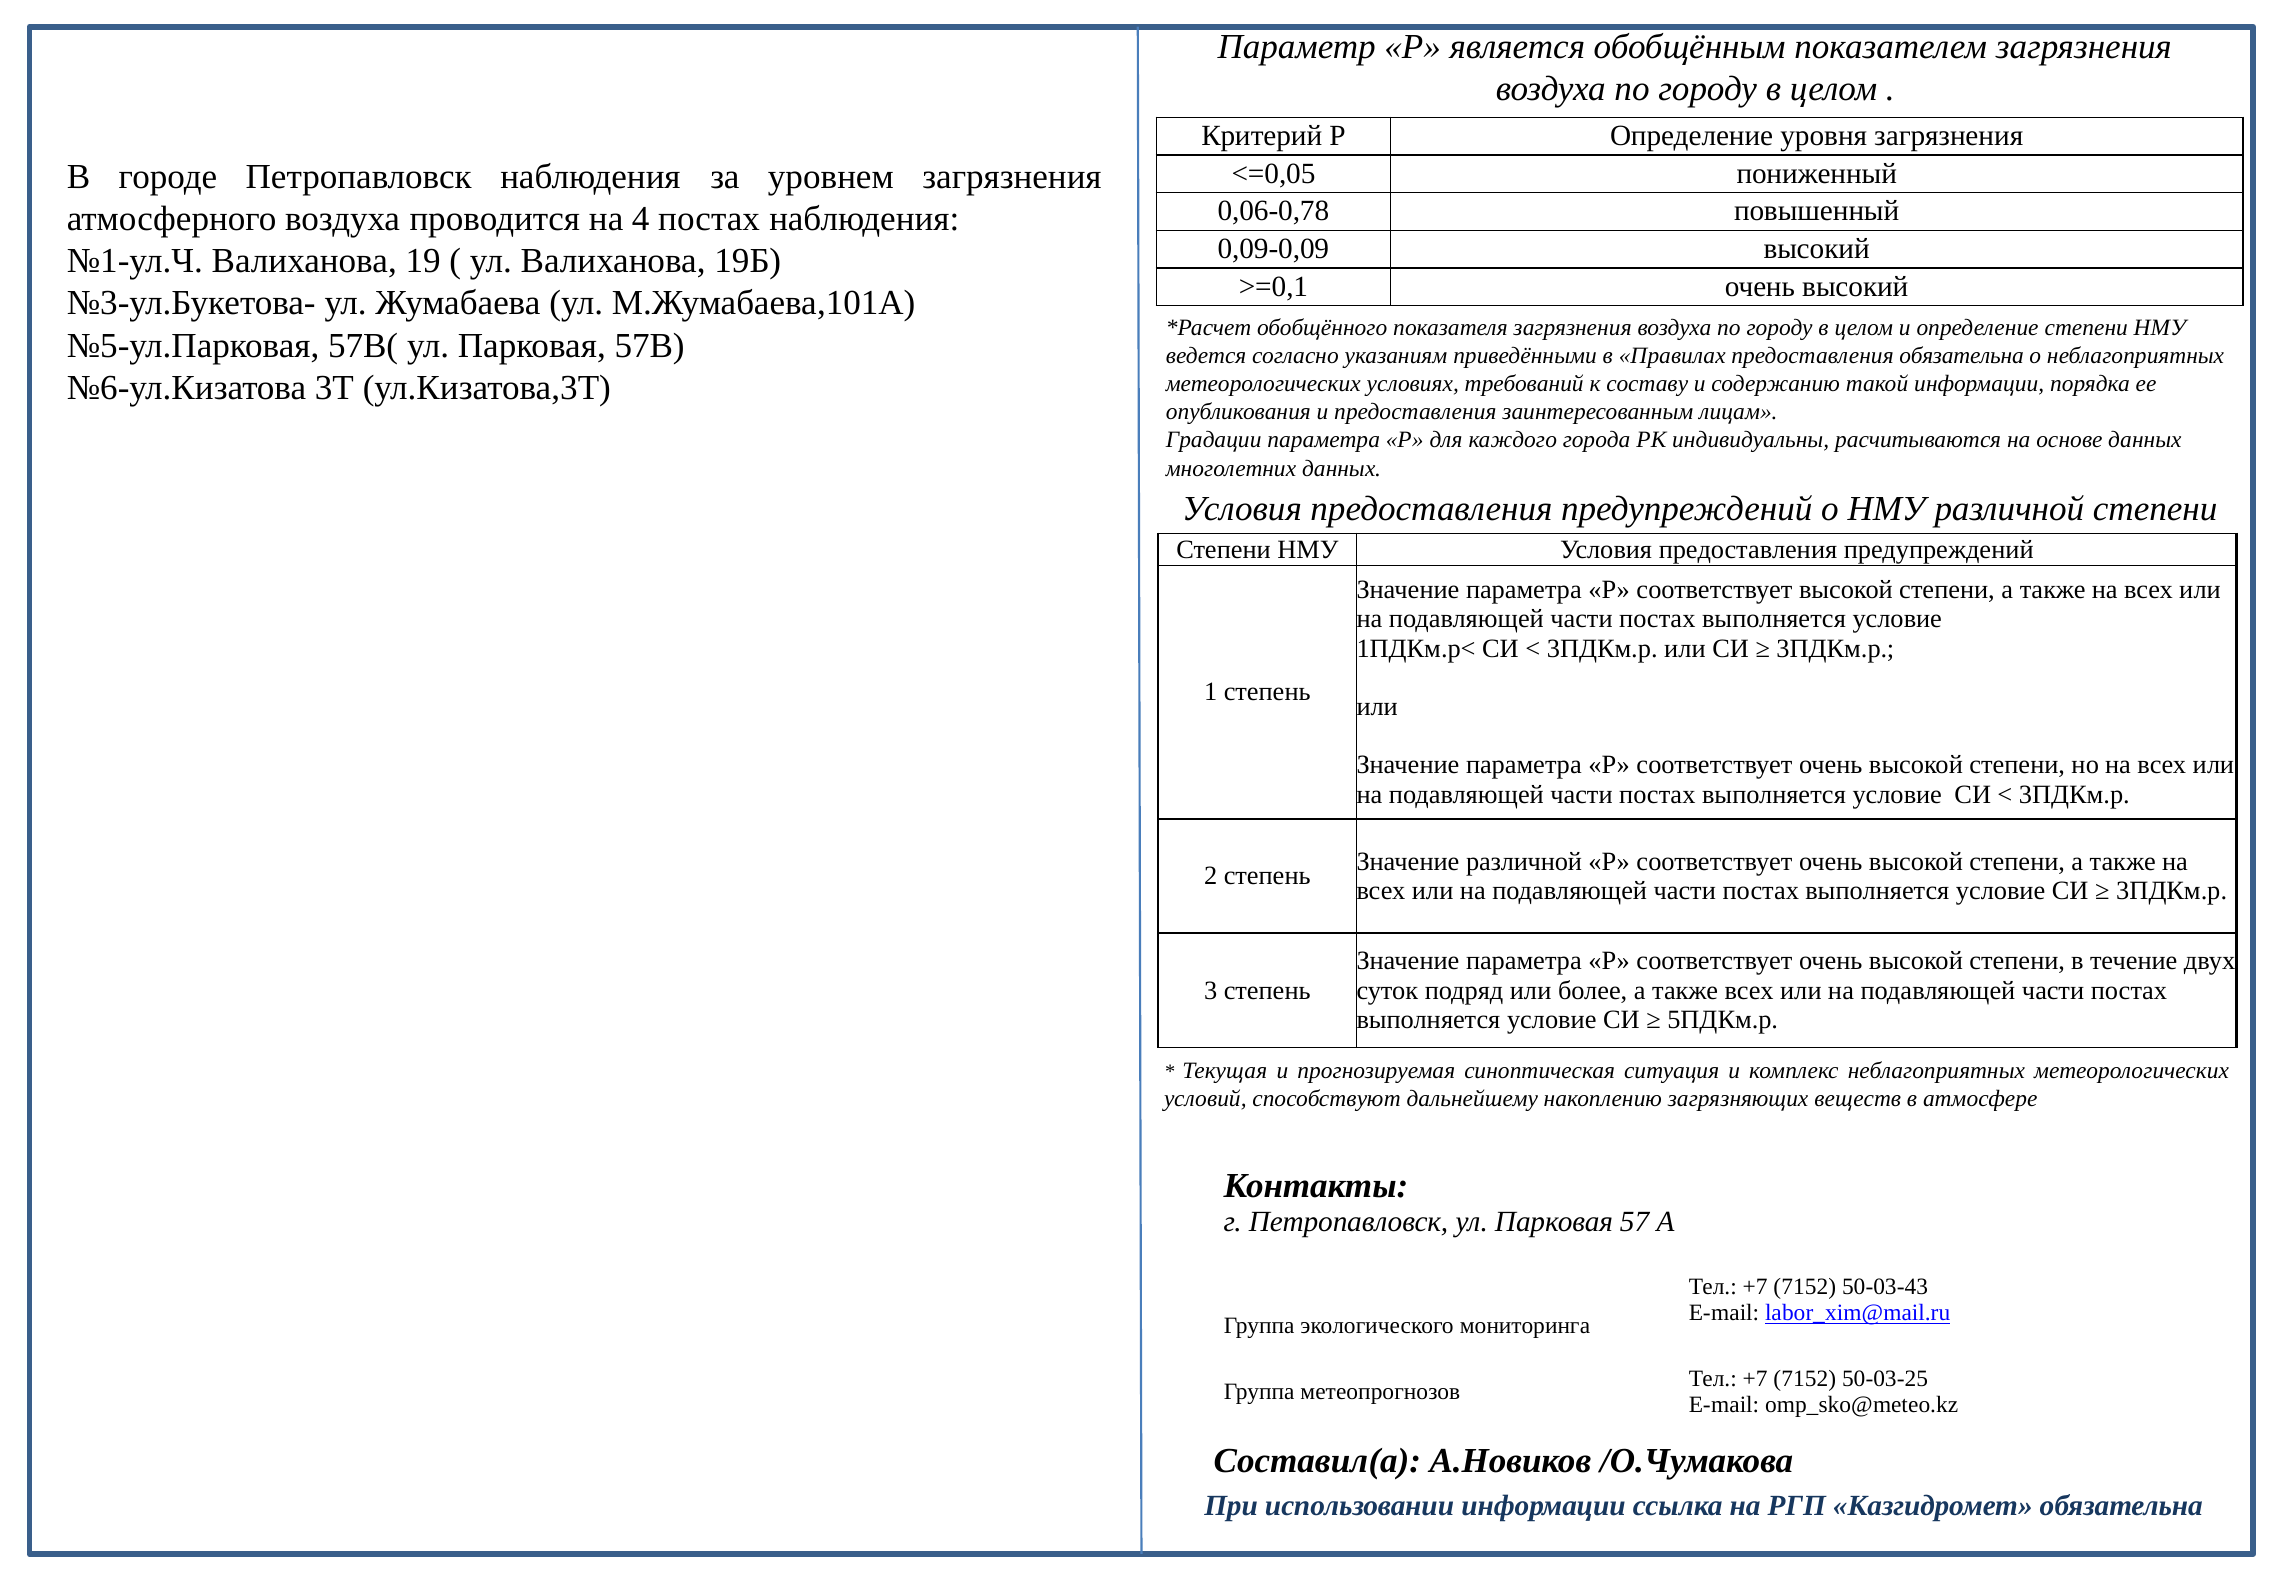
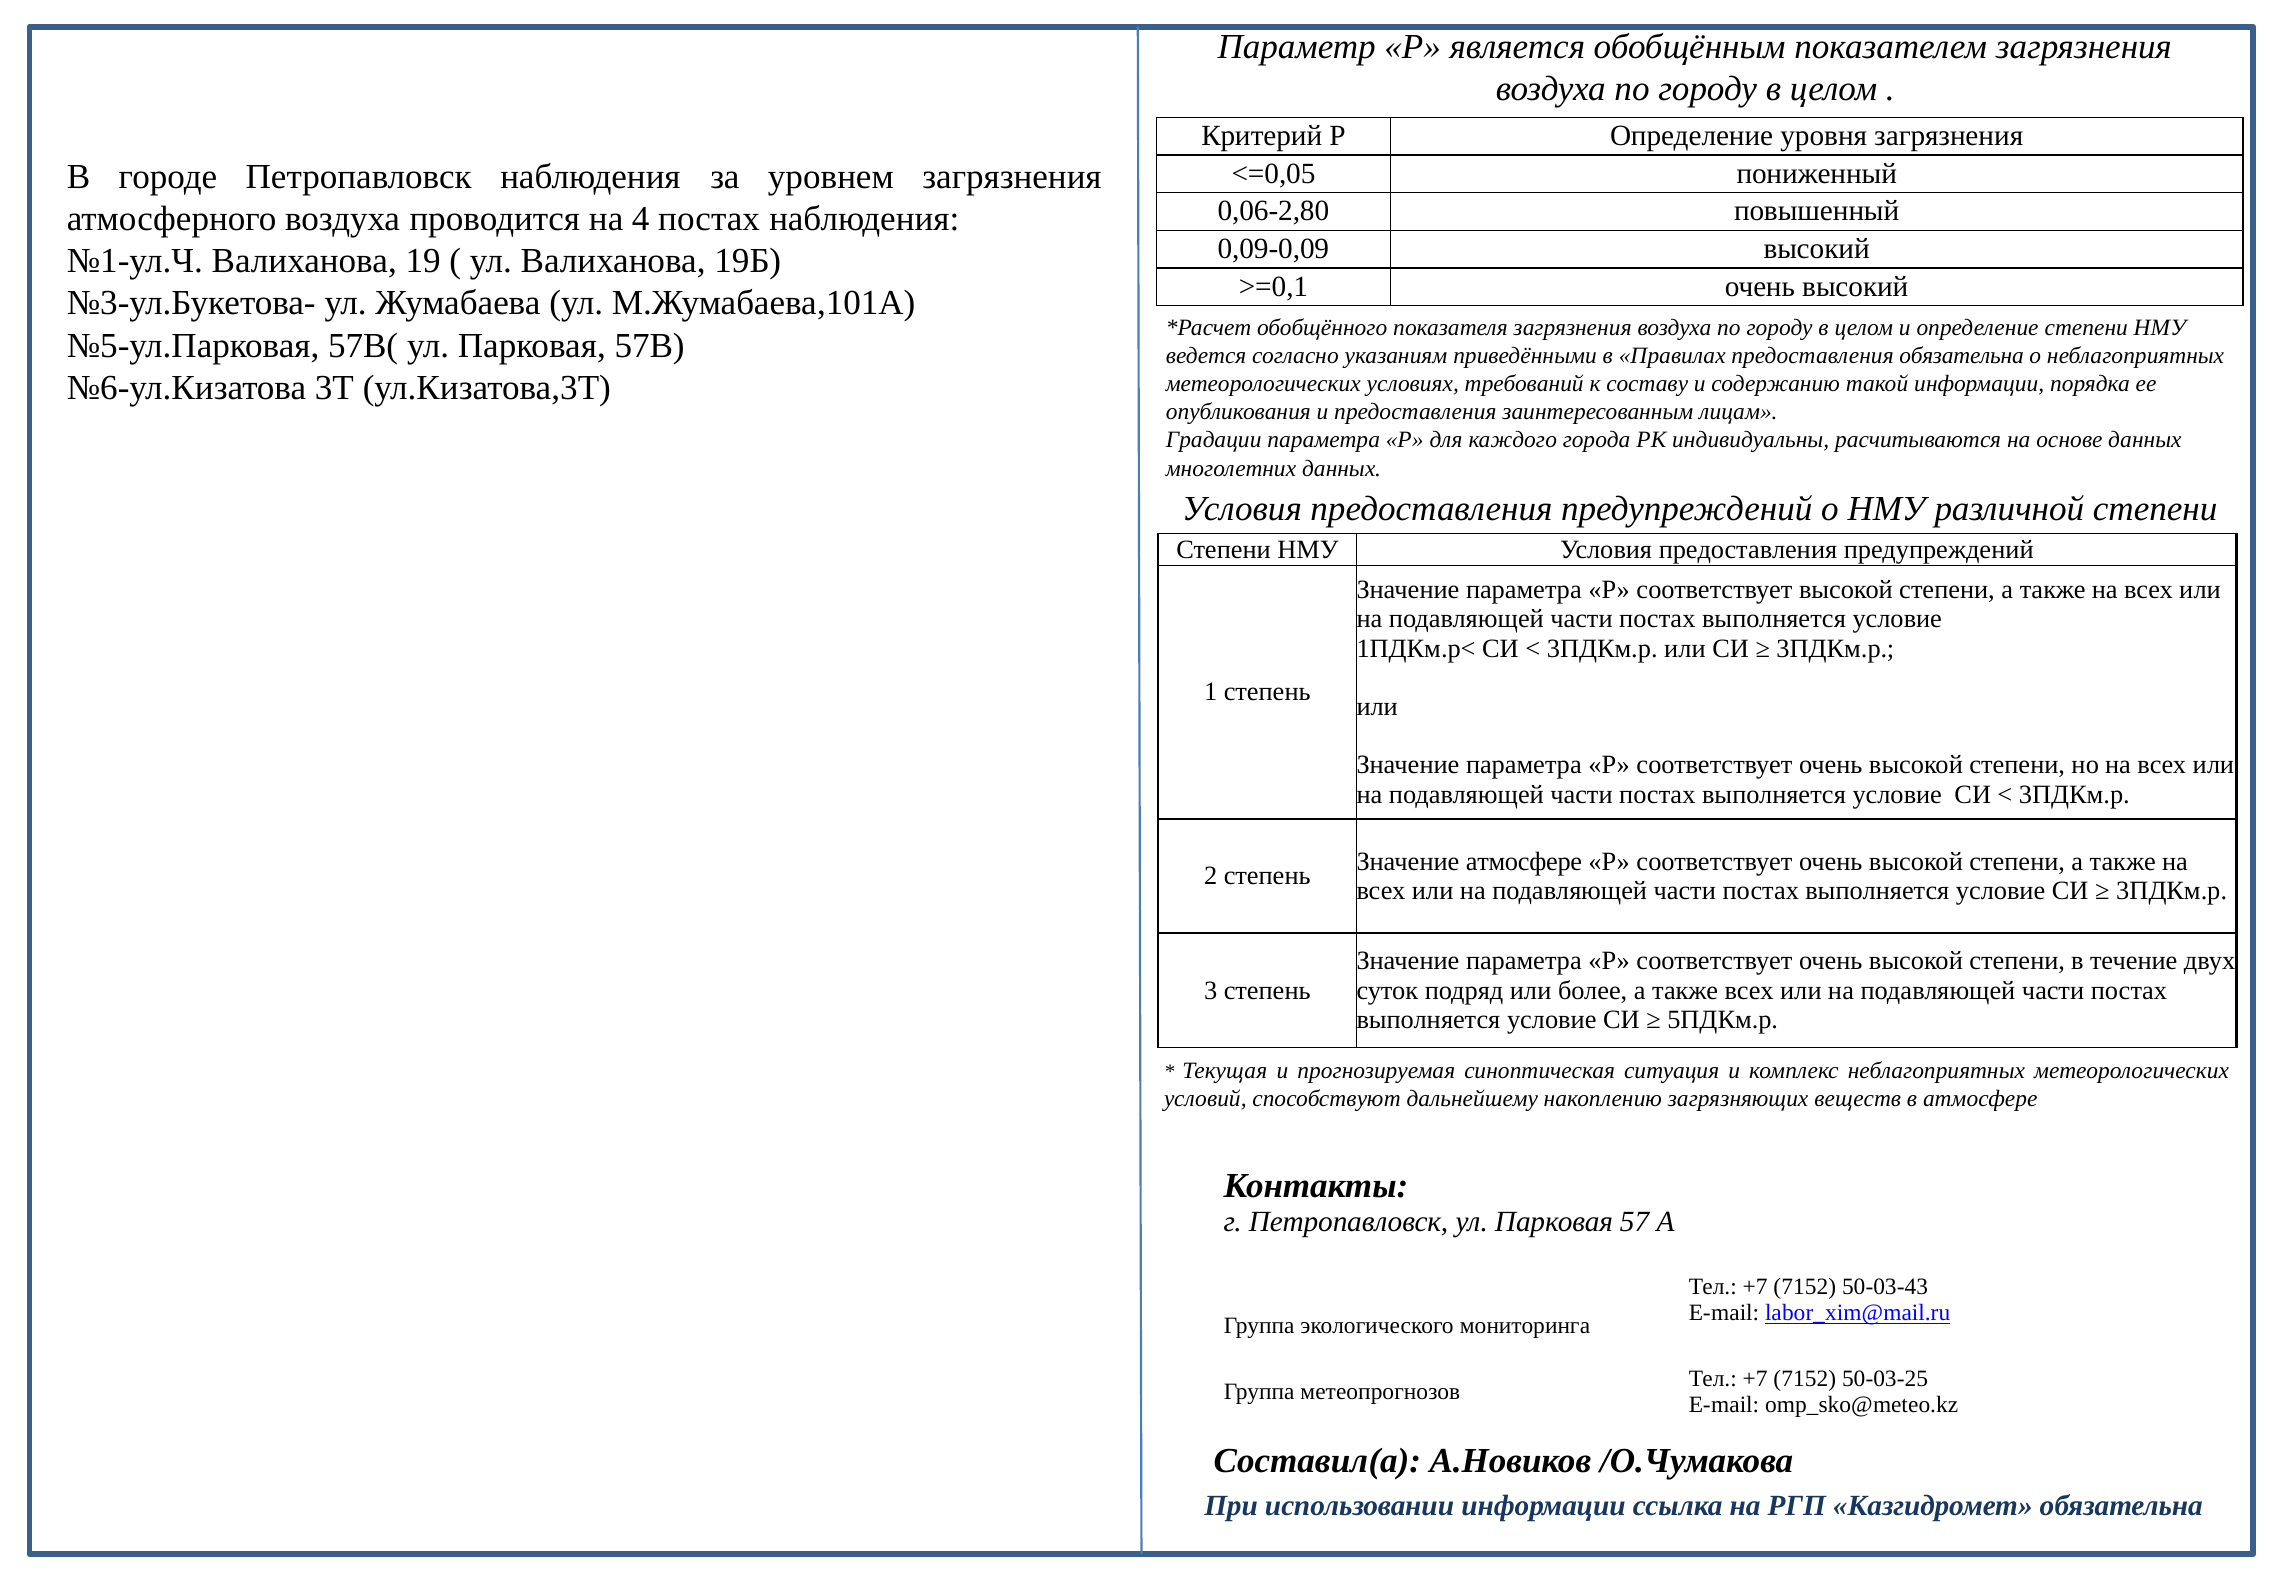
0,06-0,78: 0,06-0,78 -> 0,06-2,80 (1273, 211)
Значение различной: различной -> атмосфере (1524, 861)
